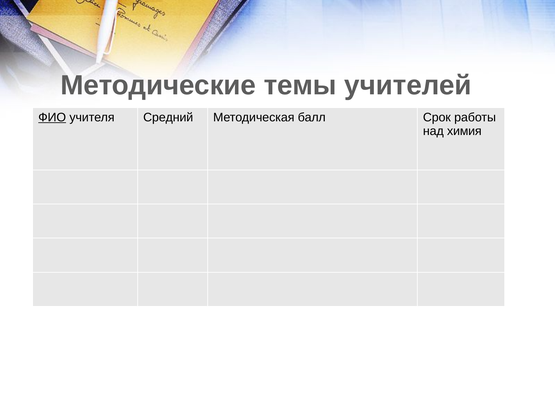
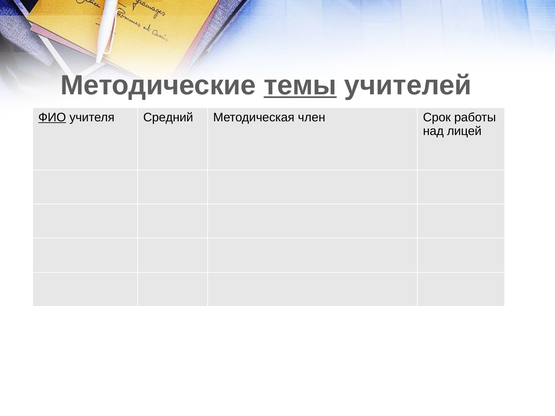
темы underline: none -> present (300, 85)
балл: балл -> член (312, 117)
химия: химия -> лицей (464, 131)
